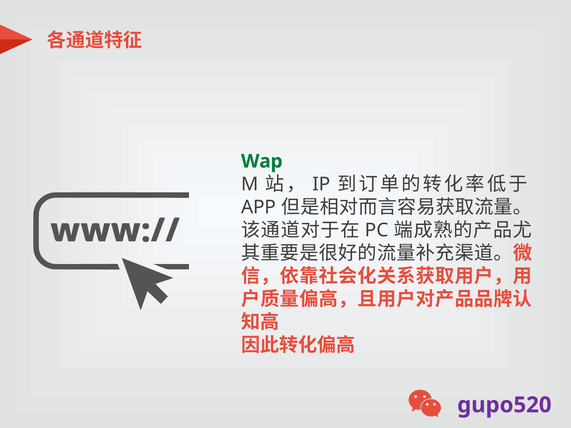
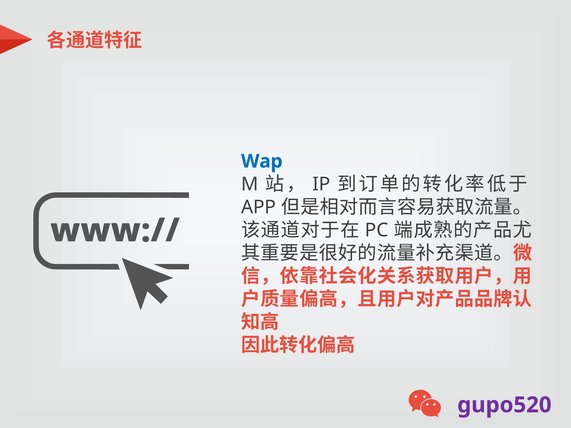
Wap colour: green -> blue (262, 161)
